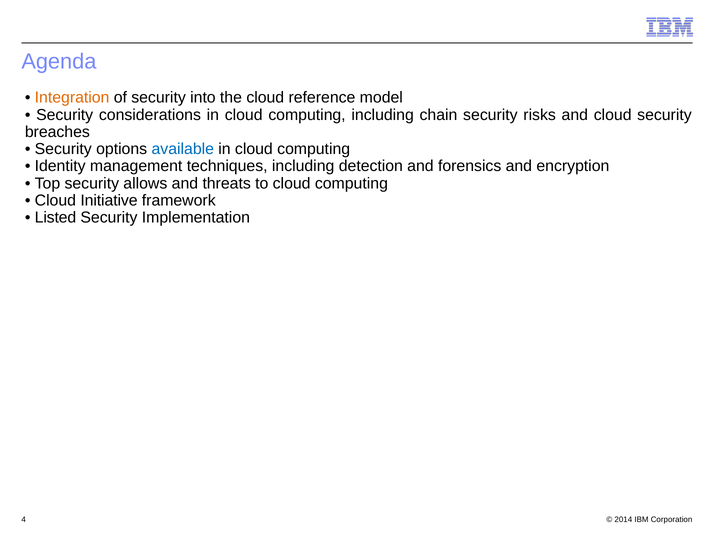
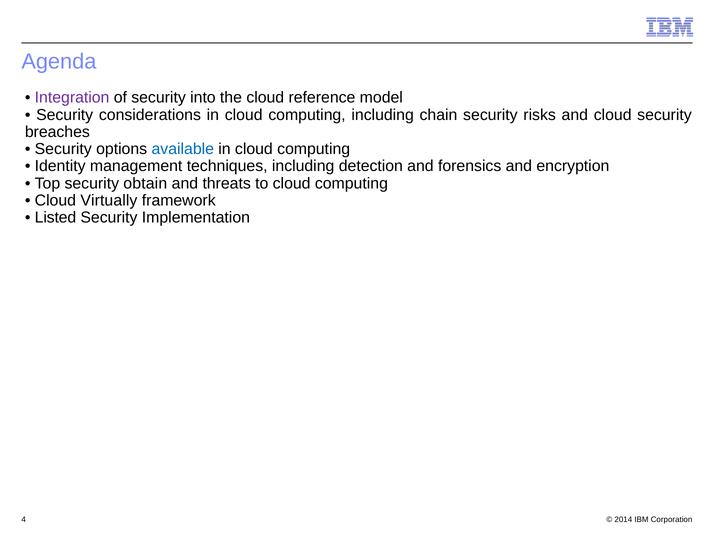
Integration colour: orange -> purple (72, 98)
allows: allows -> obtain (145, 183)
Initiative: Initiative -> Virtually (109, 200)
